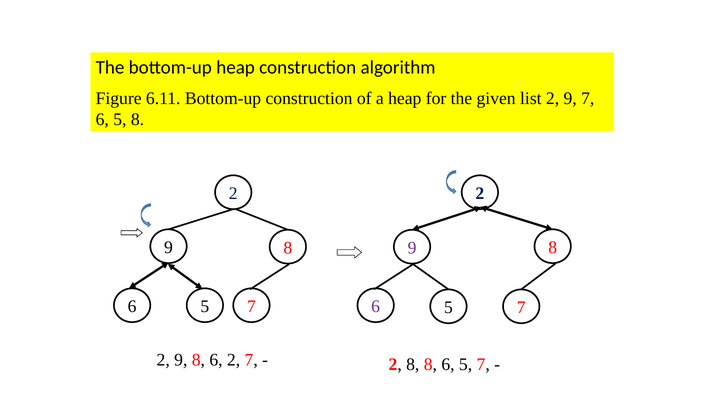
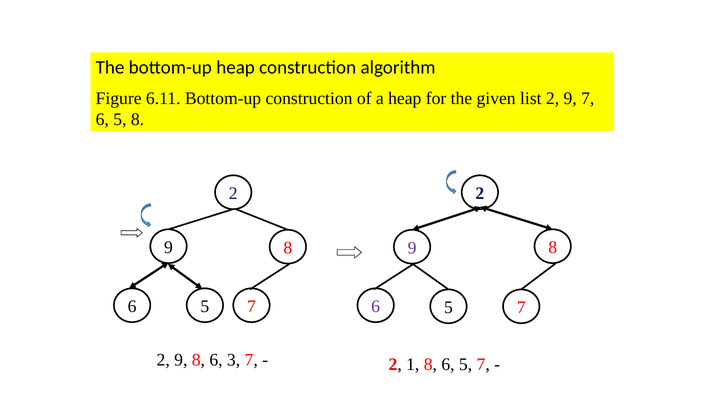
6 2: 2 -> 3 (234, 360)
2 8: 8 -> 1 (413, 364)
